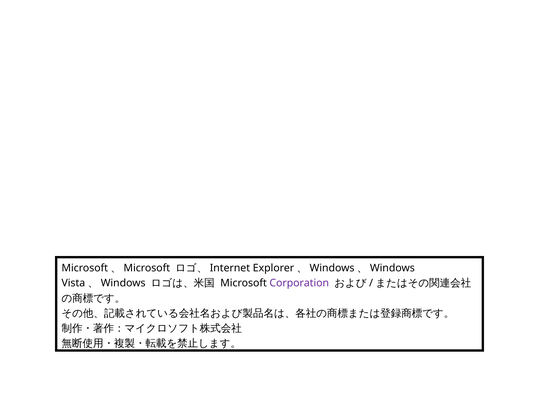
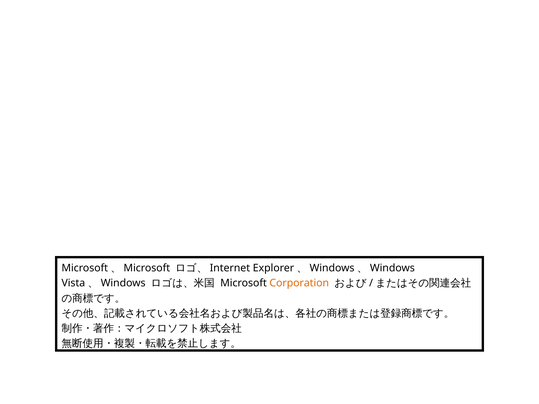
Corporation colour: purple -> orange (299, 283)
